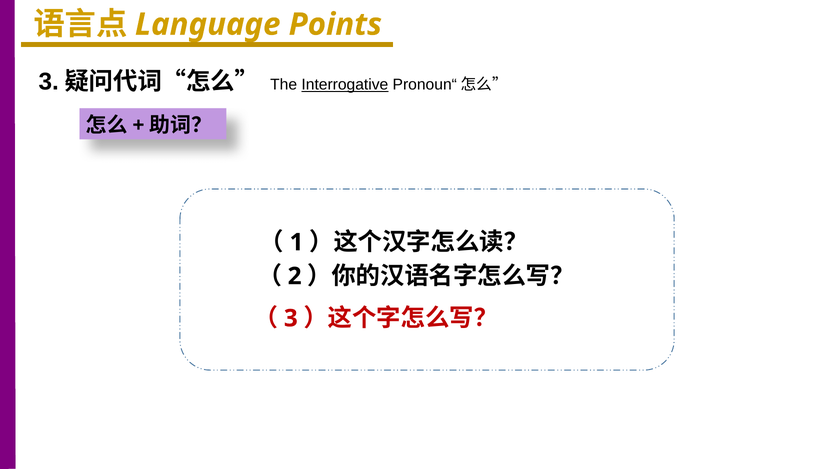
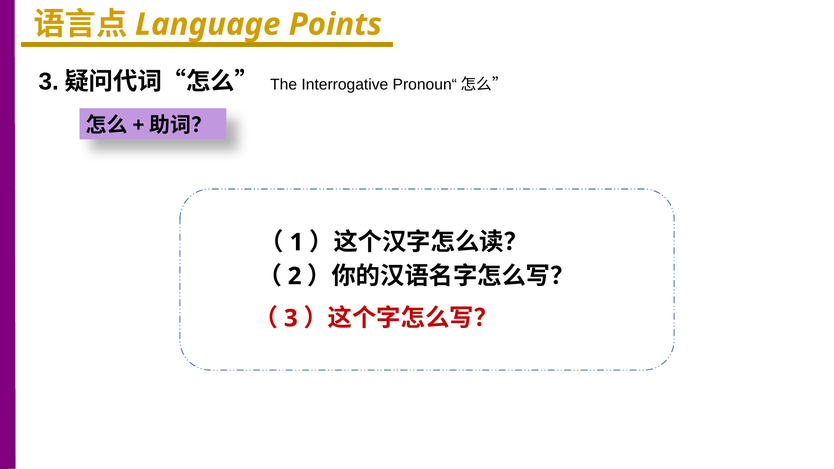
Interrogative underline: present -> none (345, 85)
